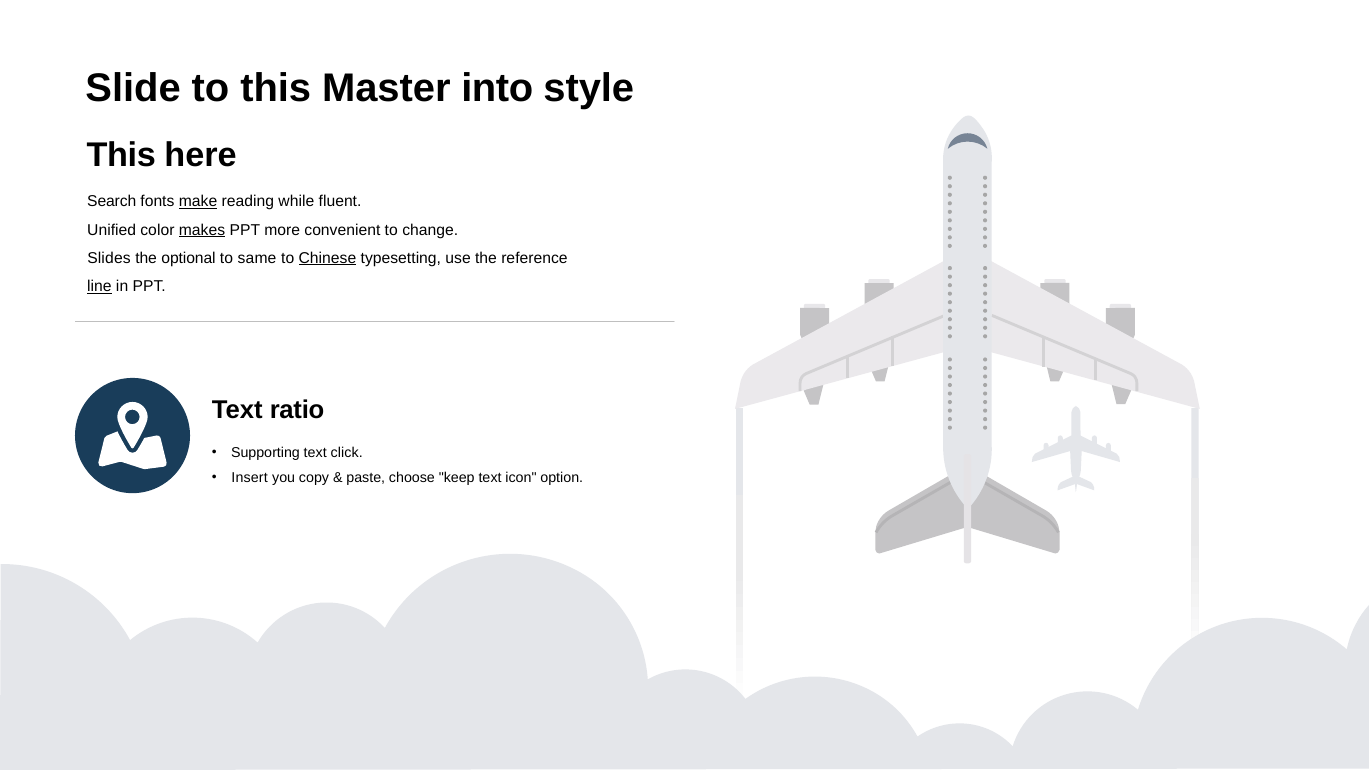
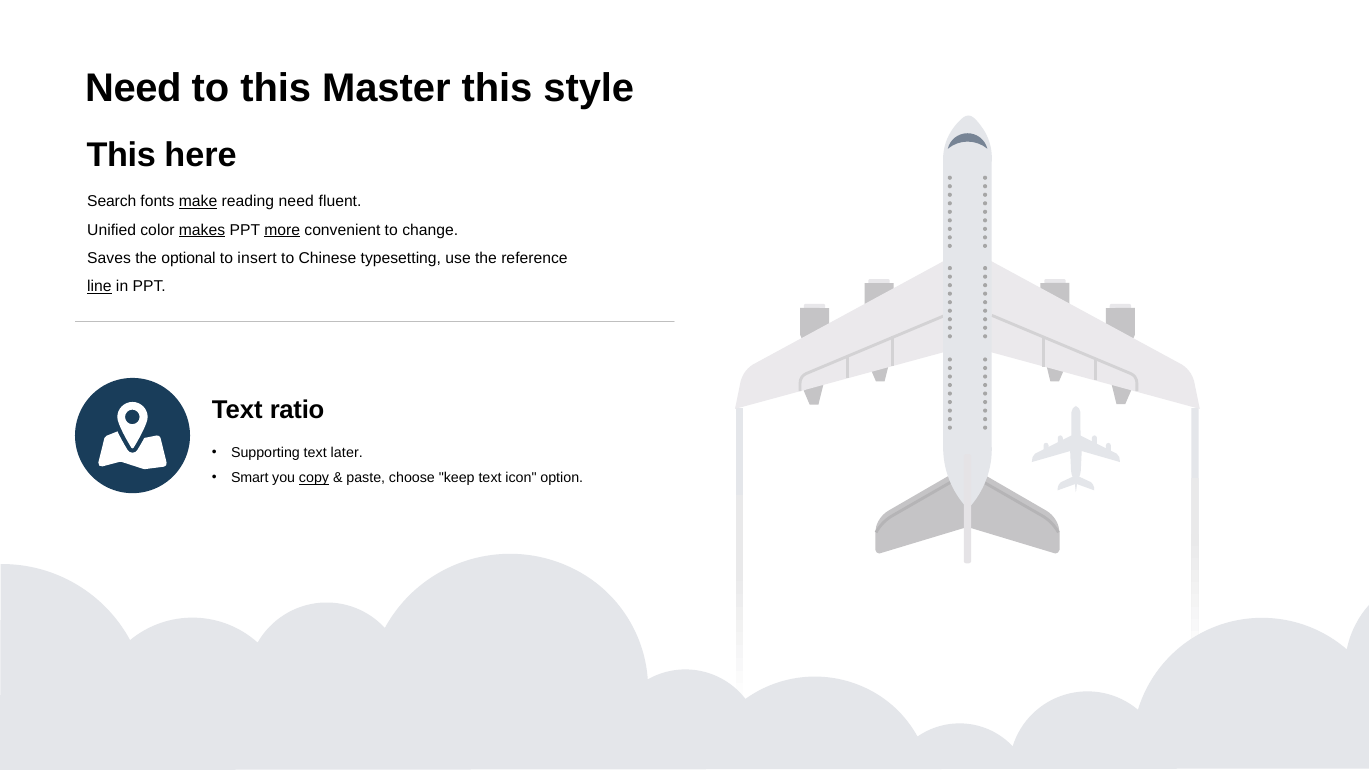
Slide: Slide -> Need (133, 89)
Master into: into -> this (497, 89)
reading while: while -> need (296, 202)
more underline: none -> present (282, 230)
Slides: Slides -> Saves (109, 258)
same: same -> insert (257, 258)
Chinese underline: present -> none (327, 258)
click: click -> later (347, 452)
Insert: Insert -> Smart (250, 478)
copy underline: none -> present (314, 478)
